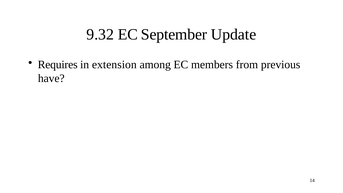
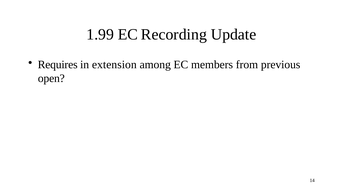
9.32: 9.32 -> 1.99 (100, 34)
September: September -> Recording (174, 34)
have: have -> open (51, 78)
